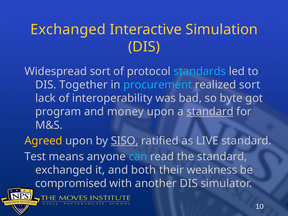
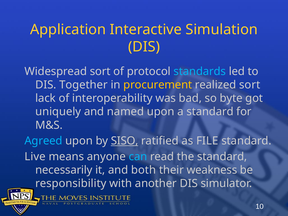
Exchanged: Exchanged -> Application (68, 30)
procurement colour: light blue -> yellow (158, 85)
program: program -> uniquely (58, 112)
money: money -> named (125, 112)
standard underline: present -> none (210, 112)
Agreed colour: yellow -> light blue (43, 141)
LIVE: LIVE -> FILE (207, 141)
Test: Test -> Live (35, 157)
exchanged: exchanged -> necessarily (64, 170)
compromised: compromised -> responsibility (71, 183)
